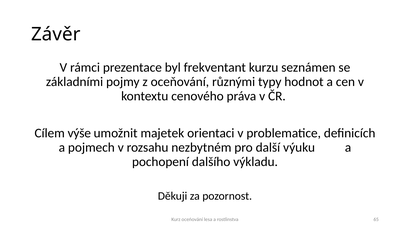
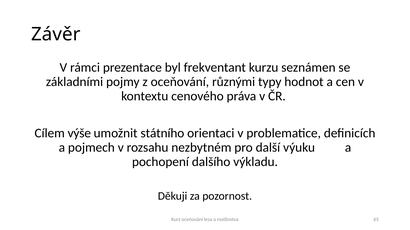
majetek: majetek -> státního (162, 134)
